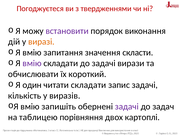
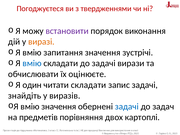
скласти: скласти -> зустрічі (138, 52)
вмію colour: purple -> blue (32, 63)
короткий: короткий -> оцінюєте (87, 74)
кількість: кількість -> знайдіть (25, 96)
вмію запишіть: запишіть -> значення (59, 106)
задачі colour: purple -> blue (127, 106)
таблицею: таблицею -> предметів (38, 117)
